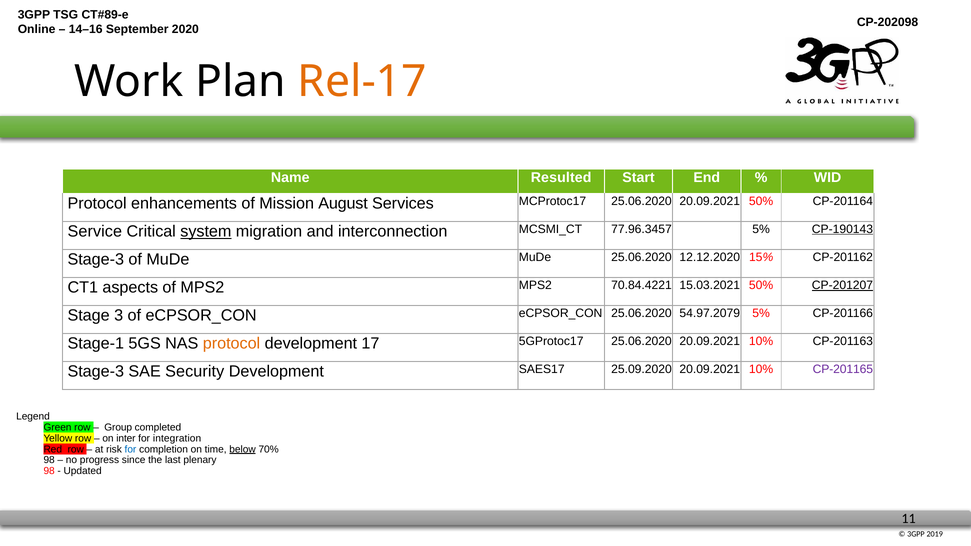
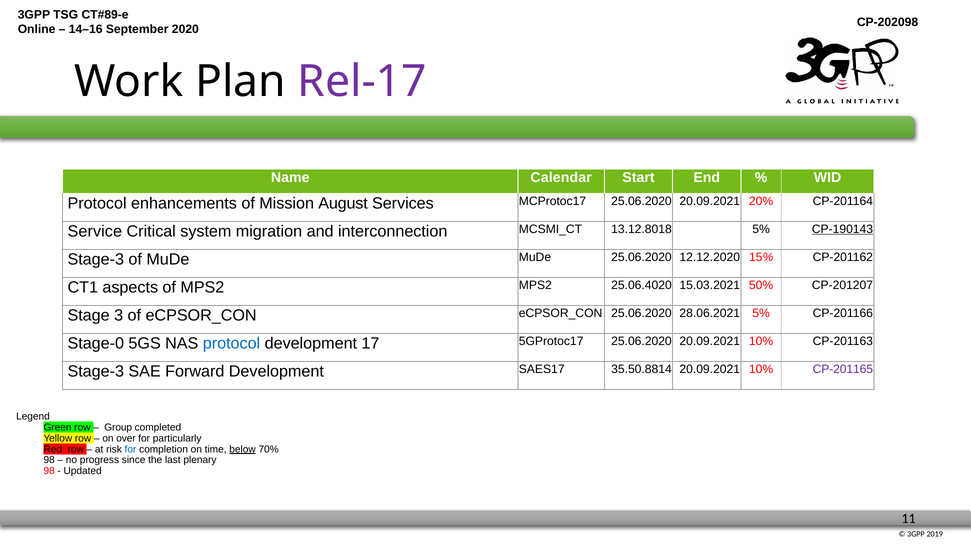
Rel-17 colour: orange -> purple (362, 82)
Resulted: Resulted -> Calendar (561, 178)
20.09.2021 50%: 50% -> 20% (761, 201)
system underline: present -> none (206, 231)
77.96.3457: 77.96.3457 -> 13.12.8018 (641, 229)
70.84.4221: 70.84.4221 -> 25.06.4020 (641, 285)
CP-201207 underline: present -> none (842, 285)
54.97.2079: 54.97.2079 -> 28.06.2021 (710, 313)
Stage-1: Stage-1 -> Stage-0 (96, 344)
protocol colour: orange -> blue (232, 344)
Security: Security -> Forward (195, 372)
25.09.2020: 25.09.2020 -> 35.50.8814 (641, 370)
inter: inter -> over (126, 438)
integration: integration -> particularly (177, 438)
